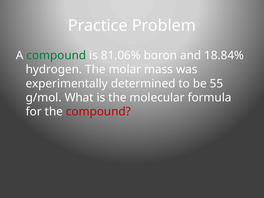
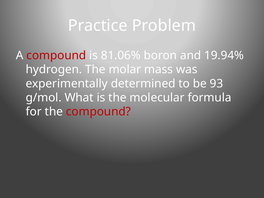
compound colour: green -> red (56, 55)
18.84%: 18.84% -> 19.94% (224, 55)
55: 55 -> 93 (217, 84)
